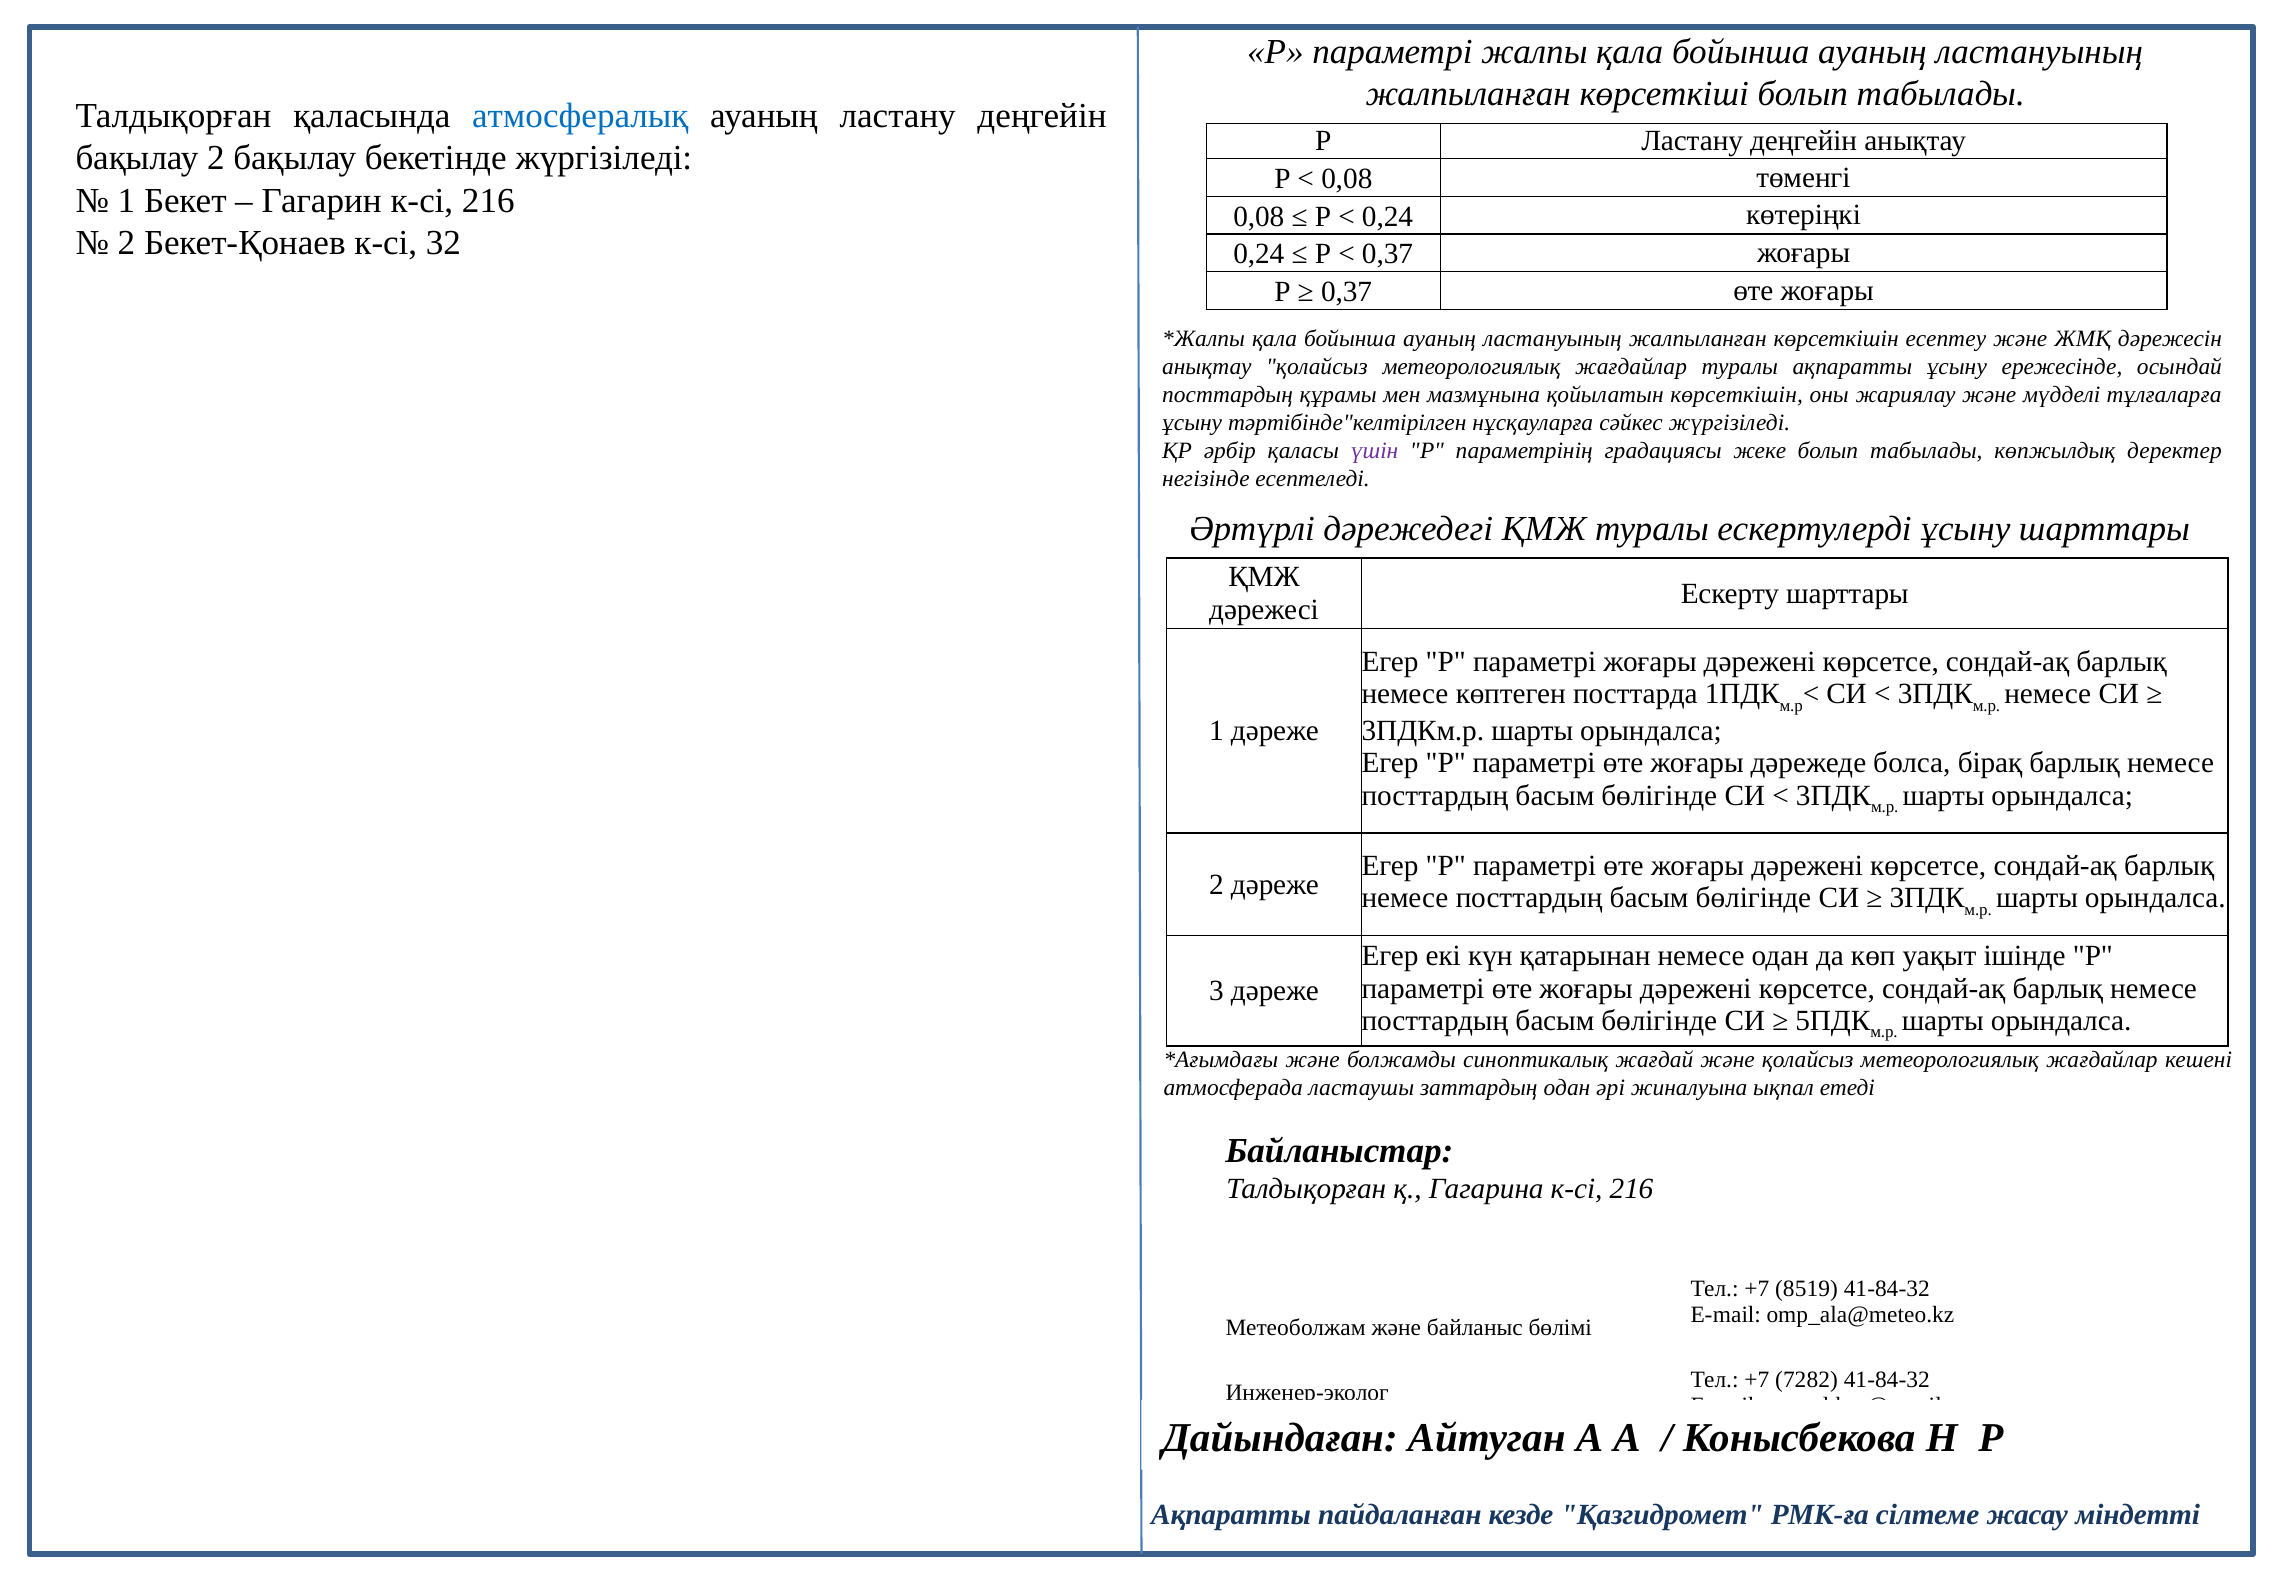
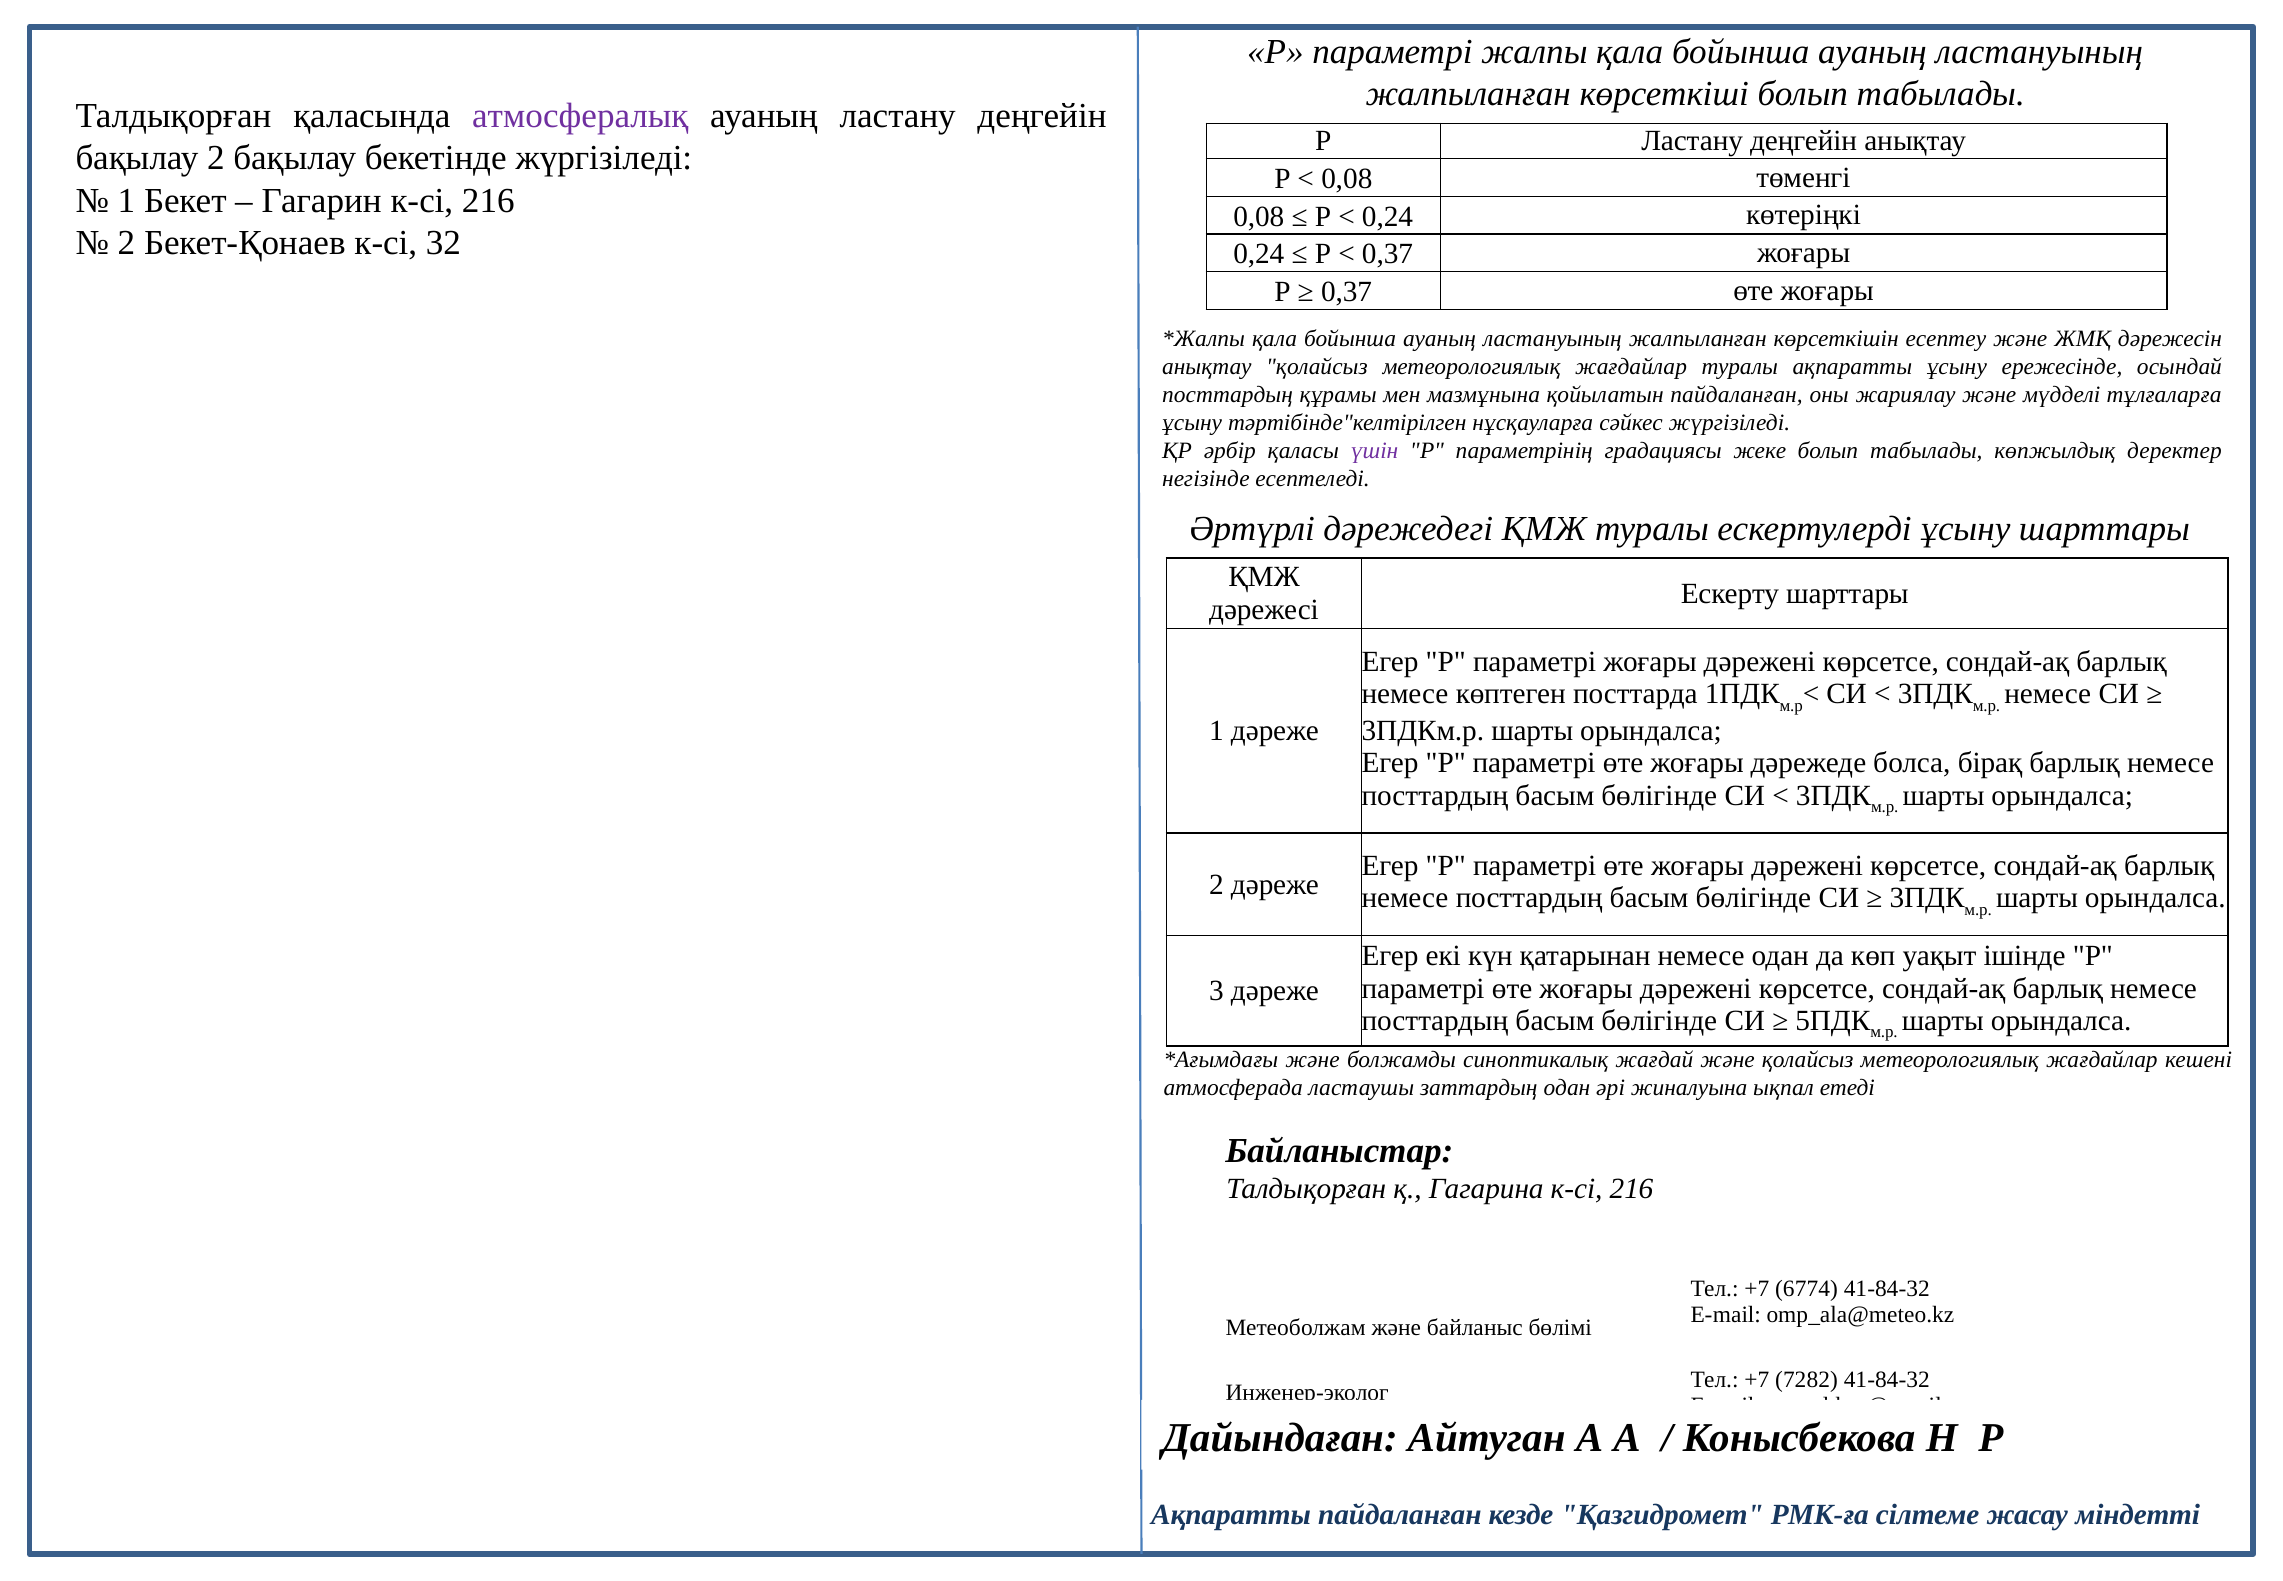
атмосфералық colour: blue -> purple (580, 116)
қойылатын көрсеткішін: көрсеткішін -> пайдаланған (1737, 395)
8519: 8519 -> 6774 (1807, 1289)
